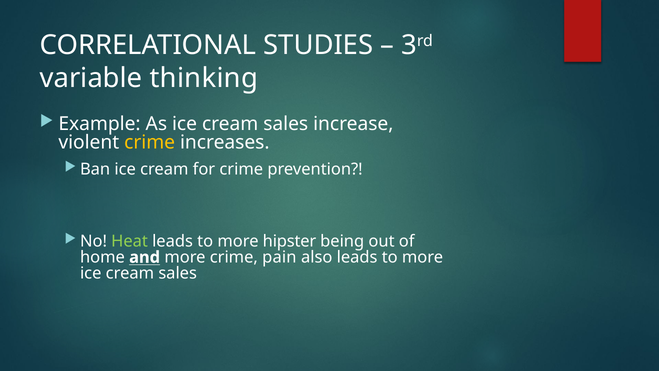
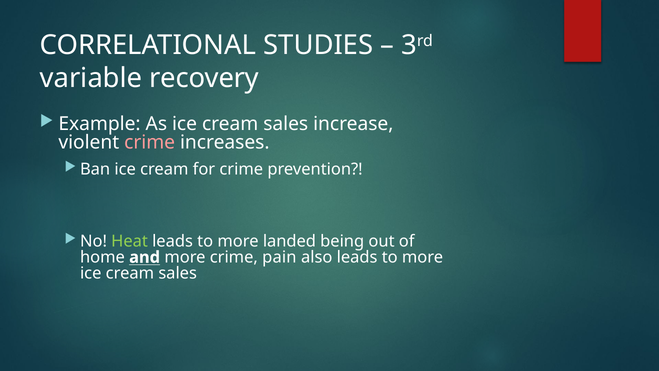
thinking: thinking -> recovery (204, 78)
crime colour: yellow -> pink (150, 142)
hipster: hipster -> landed (289, 241)
